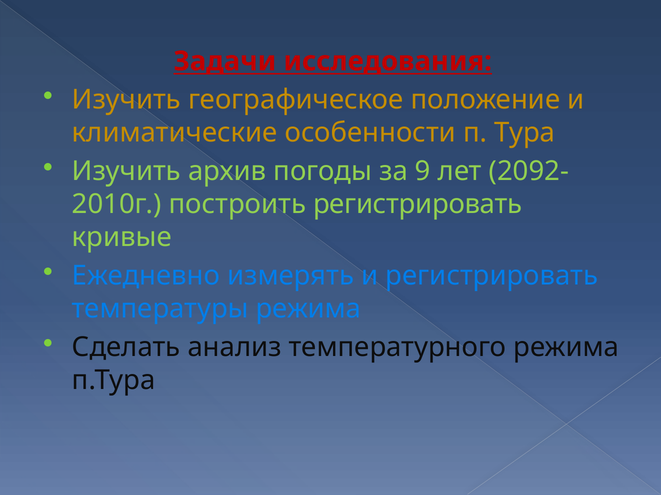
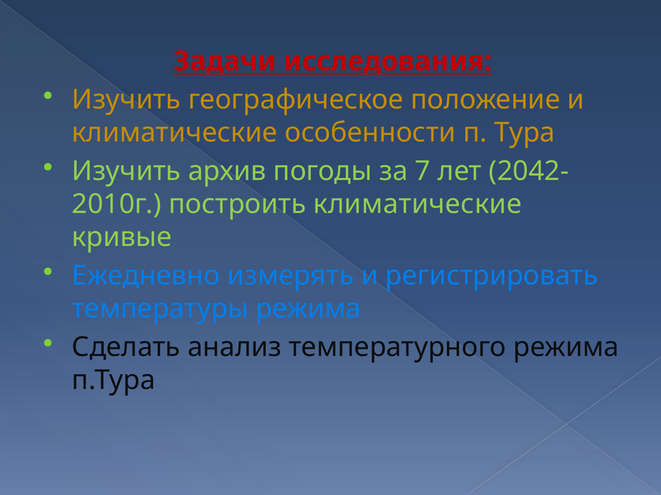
9: 9 -> 7 (423, 172)
2092-: 2092- -> 2042- (529, 172)
построить регистрировать: регистрировать -> климатические (418, 205)
